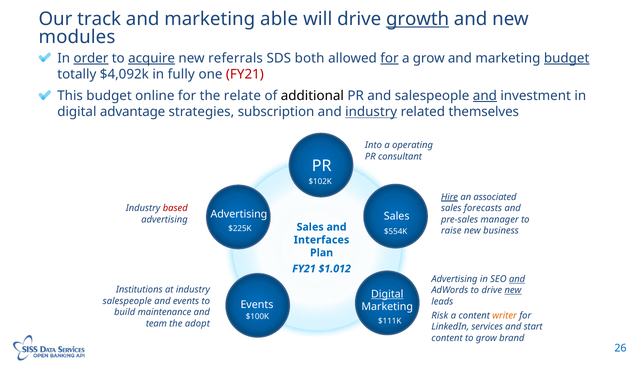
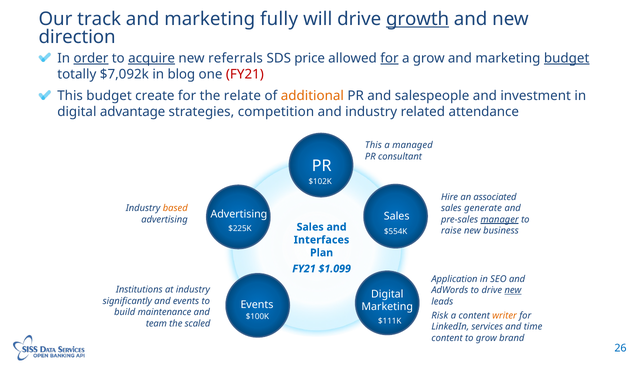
able: able -> fully (279, 19)
modules: modules -> direction (77, 37)
both: both -> price (310, 58)
$4,092k: $4,092k -> $7,092k (124, 74)
fully: fully -> blog (181, 74)
online: online -> create (155, 96)
additional colour: black -> orange (312, 96)
and underline: present -> none (485, 96)
subscription: subscription -> competition (276, 112)
industry underline: present -> none (371, 112)
themselves: themselves -> attendance (484, 112)
Into: Into -> This (373, 145)
operating: operating -> managed (413, 145)
Hire underline: present -> none (450, 197)
forecasts: forecasts -> generate (483, 208)
based colour: red -> orange (175, 208)
manager underline: none -> present (500, 219)
$1.012: $1.012 -> $1.099 (335, 269)
Advertising: Advertising -> Application (454, 279)
and underline: present -> none (517, 279)
Digital underline: present -> none (387, 294)
salespeople: salespeople -> significantly (127, 301)
adopt: adopt -> scaled (197, 323)
start: start -> time (533, 327)
